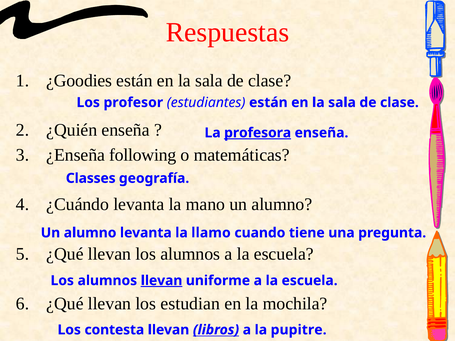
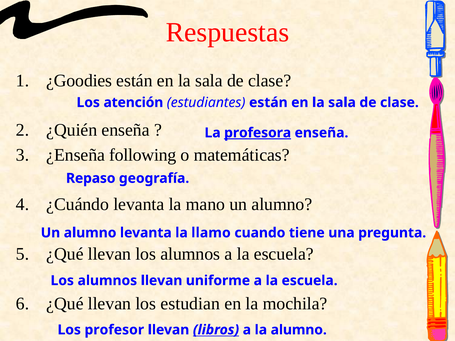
profesor: profesor -> atención (133, 103)
Classes: Classes -> Repaso (91, 178)
llevan underline: present -> none (162, 281)
contesta: contesta -> profesor (114, 330)
la pupitre: pupitre -> alumno (299, 330)
